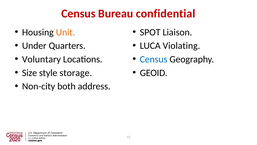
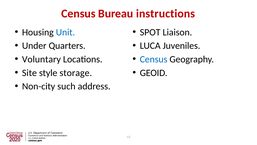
confidential: confidential -> instructions (166, 13)
Unit colour: orange -> blue (65, 32)
Violating: Violating -> Juveniles (181, 46)
Size: Size -> Site (29, 73)
both: both -> such (66, 86)
